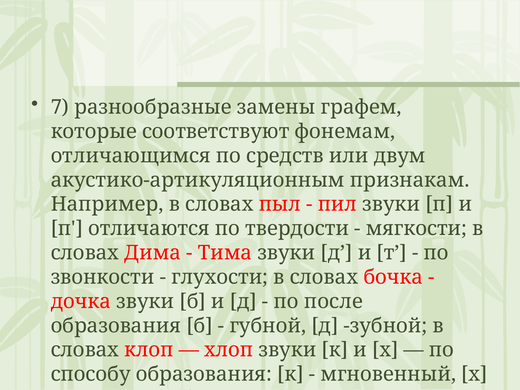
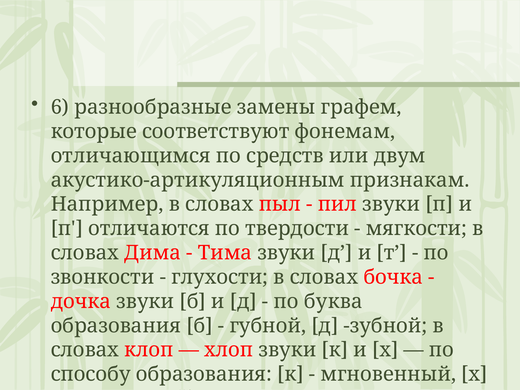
7: 7 -> 6 (60, 107)
после: после -> буква (333, 301)
